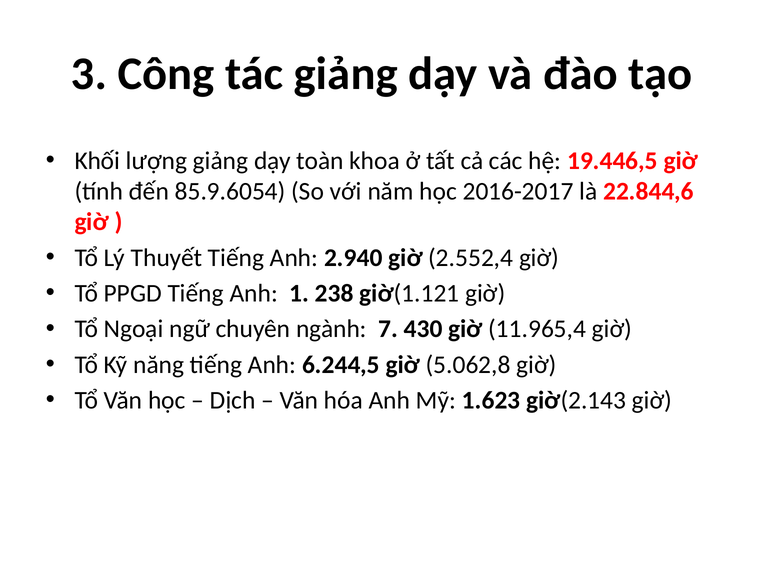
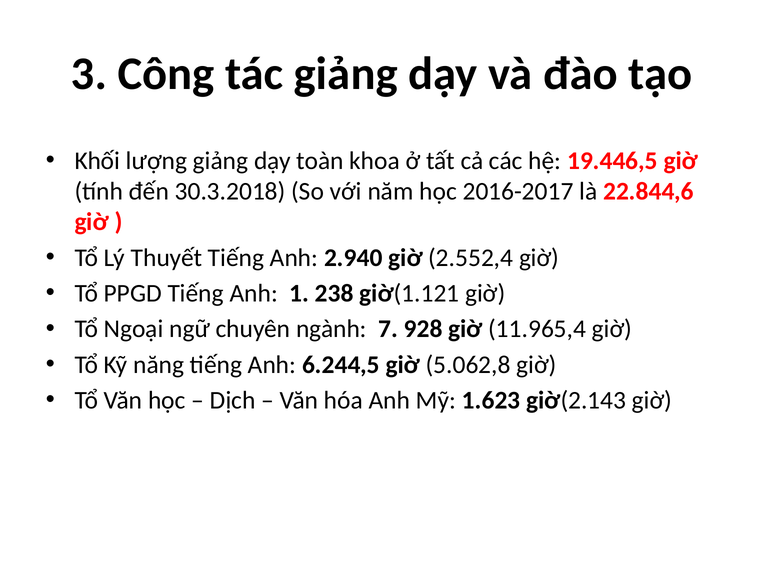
85.9.6054: 85.9.6054 -> 30.3.2018 (230, 192)
430: 430 -> 928 (423, 329)
